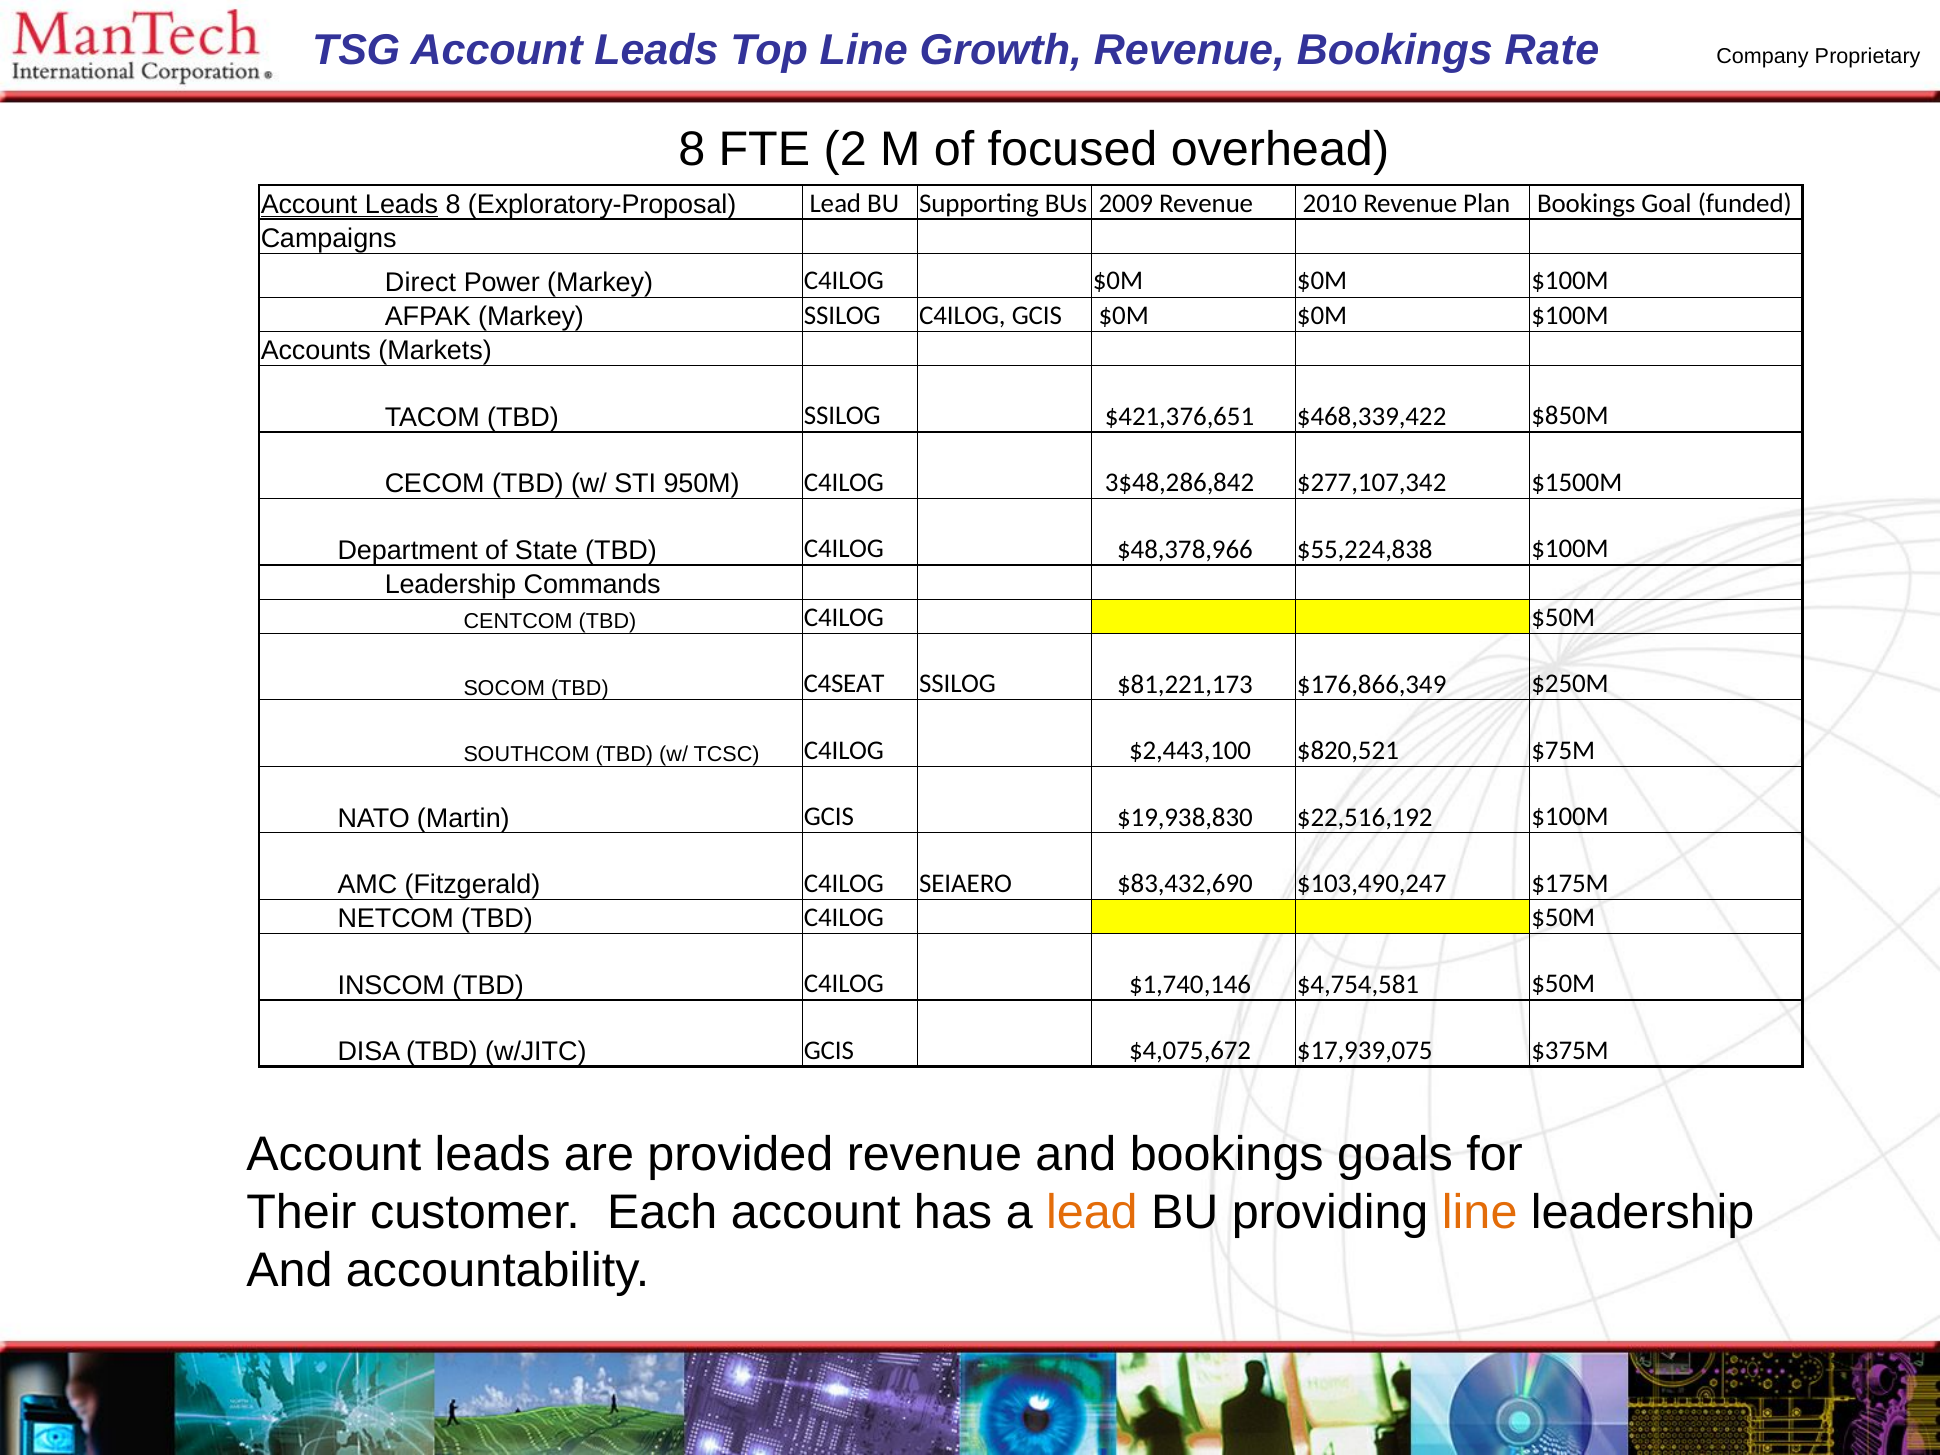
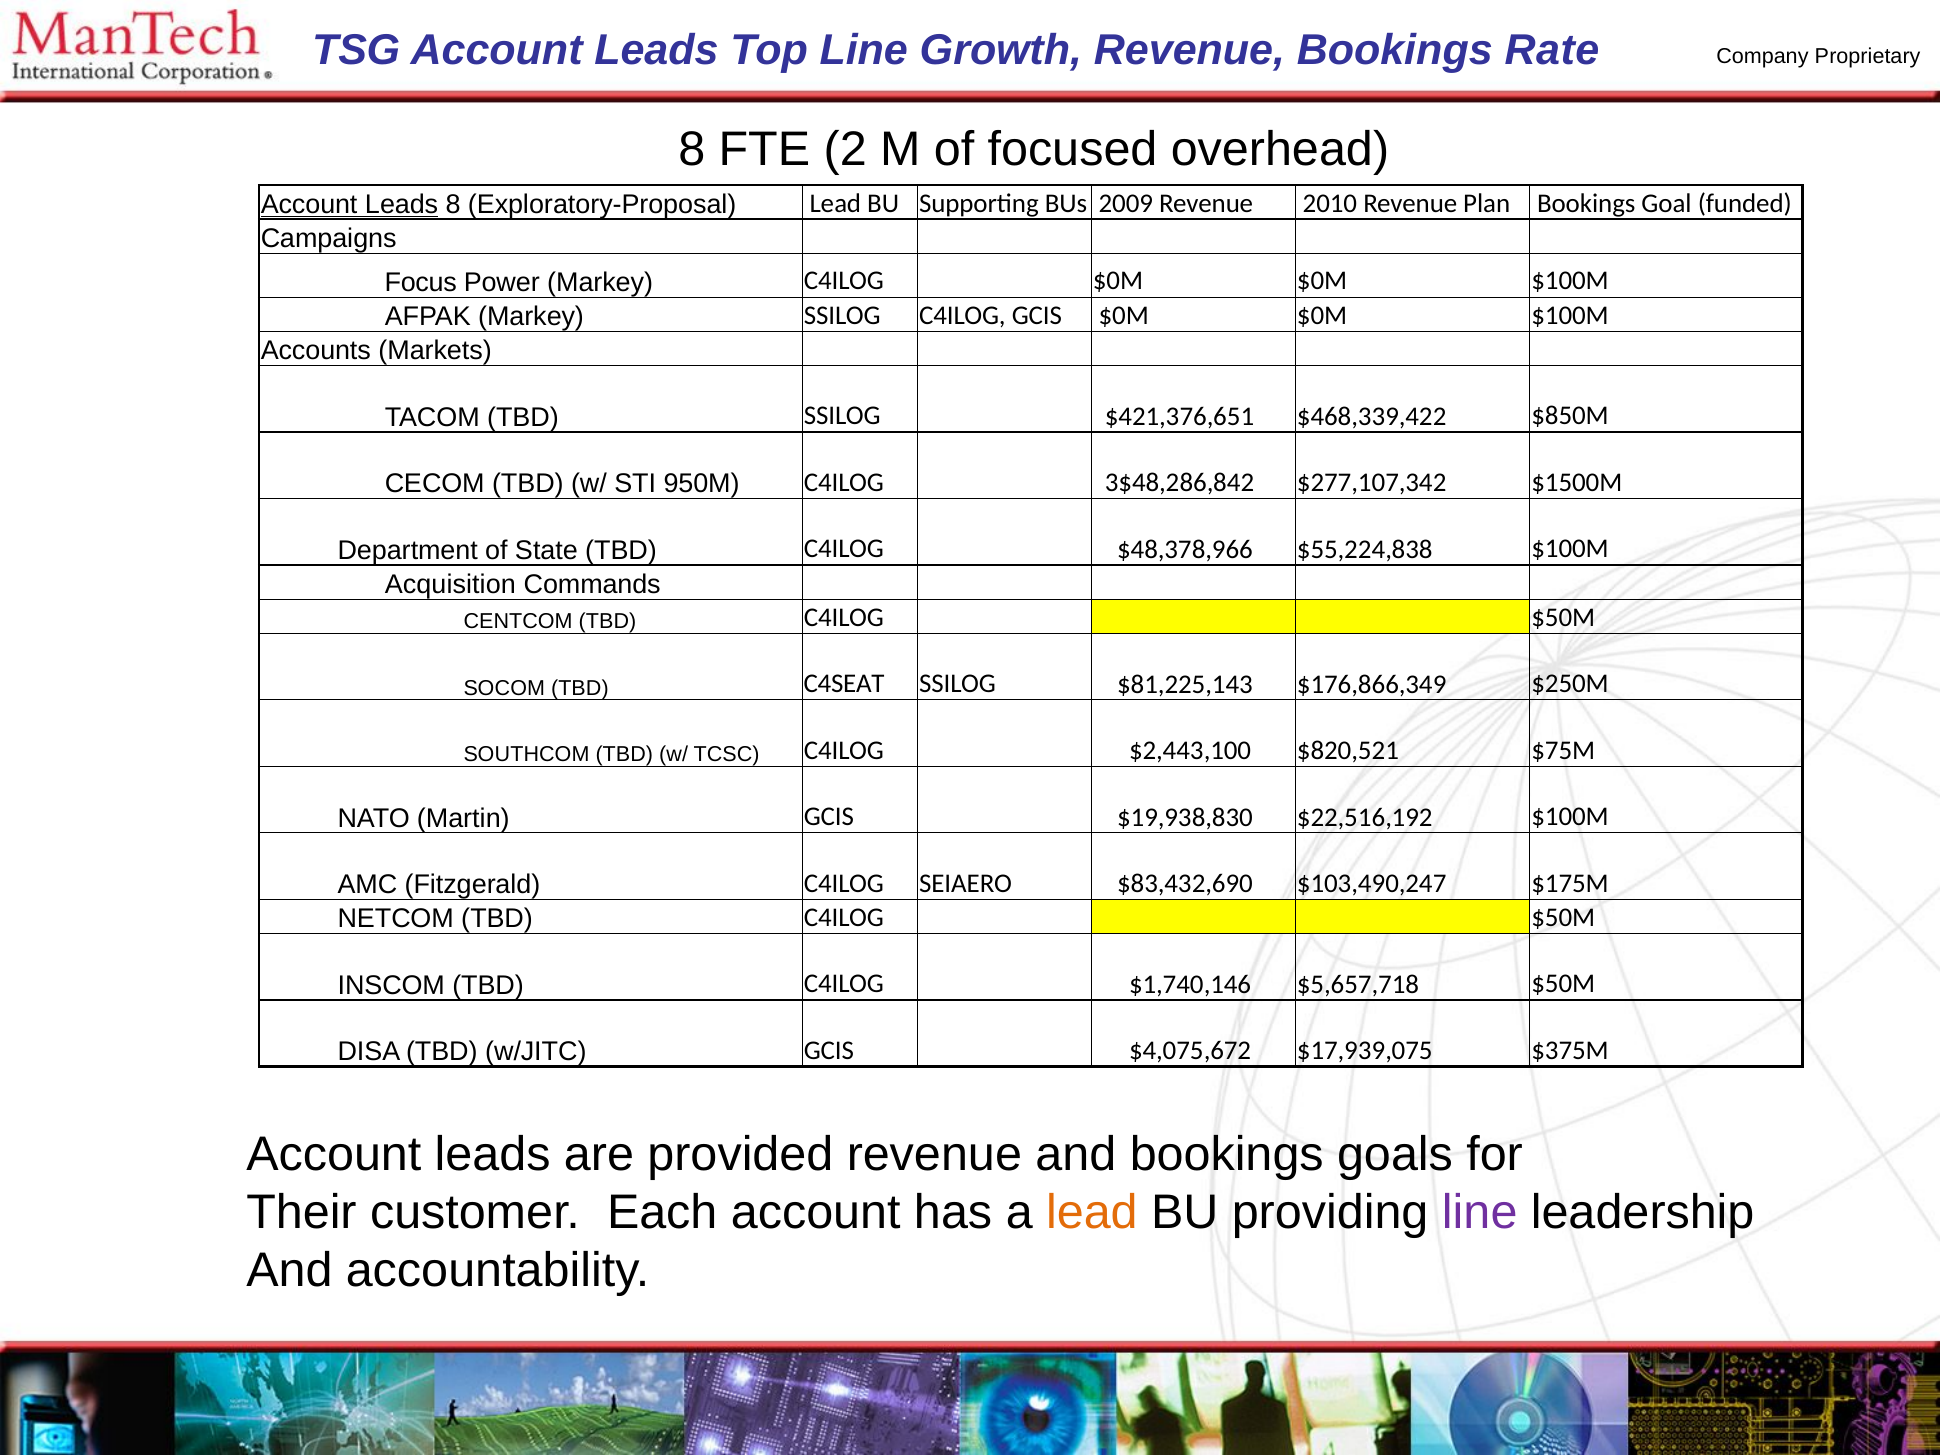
Direct: Direct -> Focus (421, 282)
Leadership: Leadership -> Acquisition (450, 584)
$81,221,173: $81,221,173 -> $81,225,143 (1185, 684)
$4,754,581: $4,754,581 -> $5,657,718 (1358, 984)
line colour: orange -> purple (1480, 1212)
